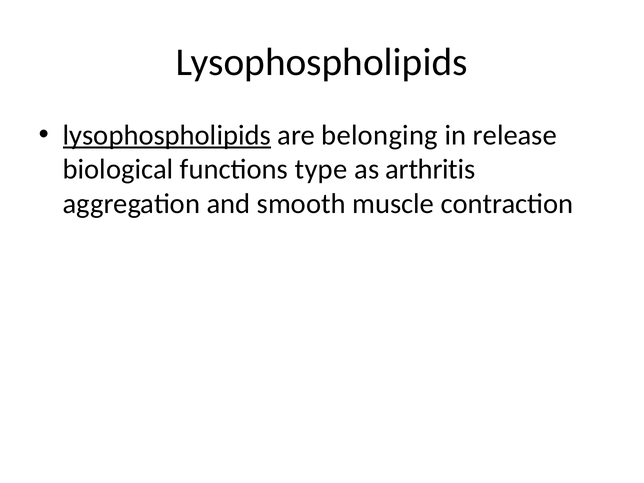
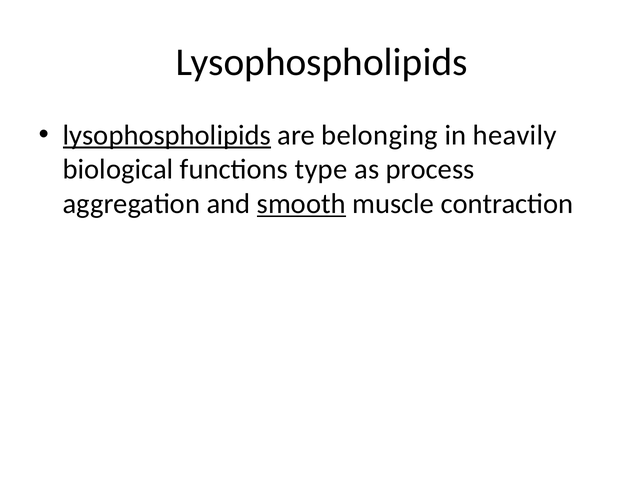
release: release -> heavily (515, 135)
arthritis: arthritis -> process (430, 169)
smooth underline: none -> present (301, 204)
